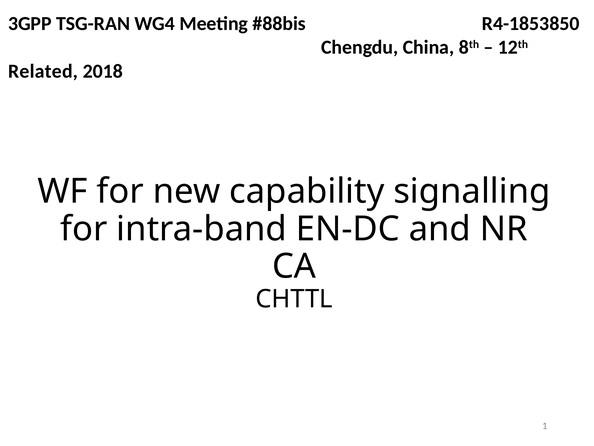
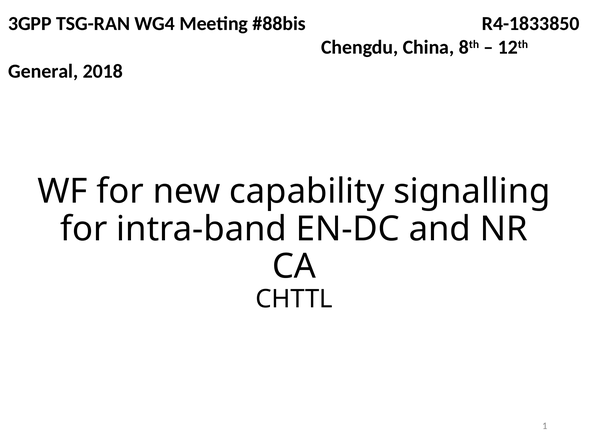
R4-1853850: R4-1853850 -> R4-1833850 (531, 24)
Related: Related -> General (43, 71)
